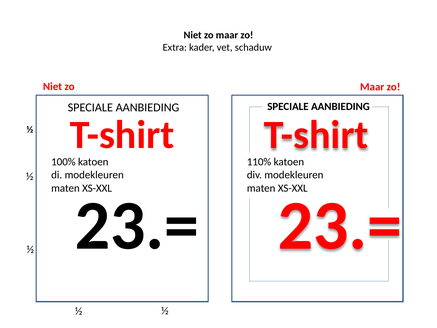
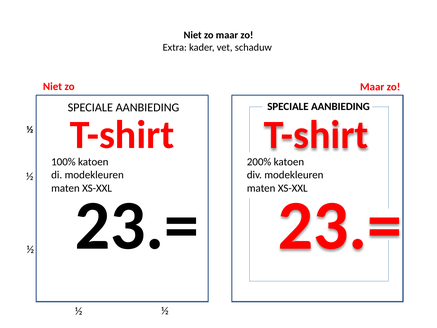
110%: 110% -> 200% (259, 162)
